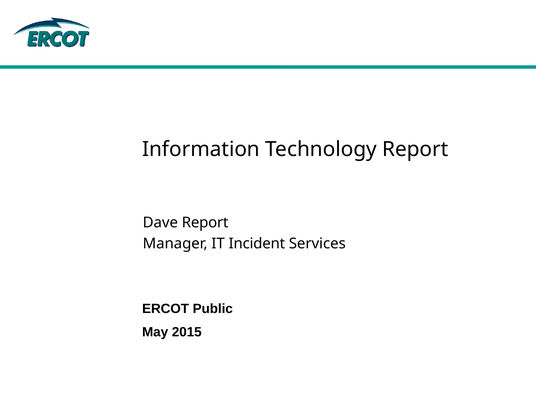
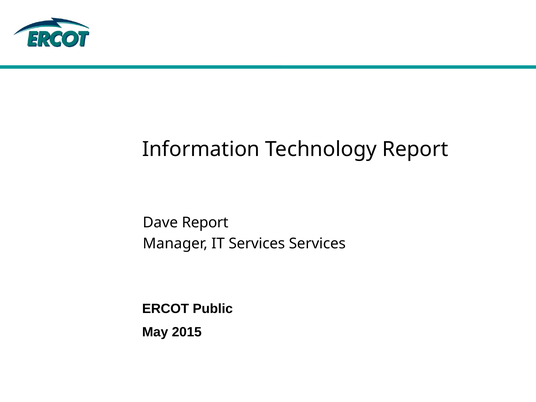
IT Incident: Incident -> Services (257, 243)
